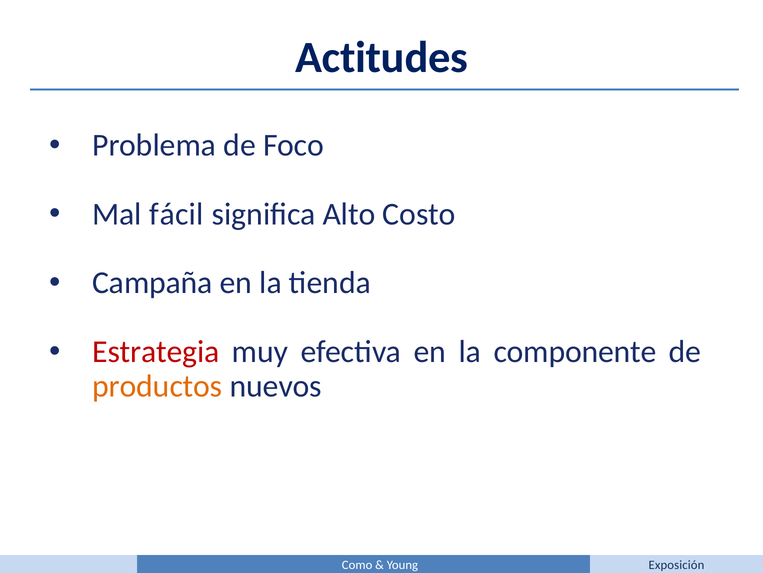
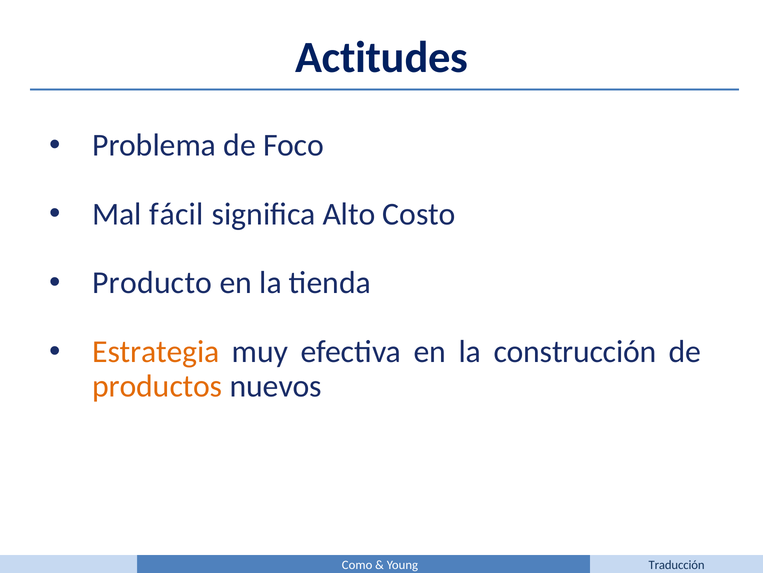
Campaña: Campaña -> Producto (152, 283)
Estrategia colour: red -> orange (156, 351)
componente: componente -> construcción (575, 351)
Exposición: Exposición -> Traducción (677, 564)
